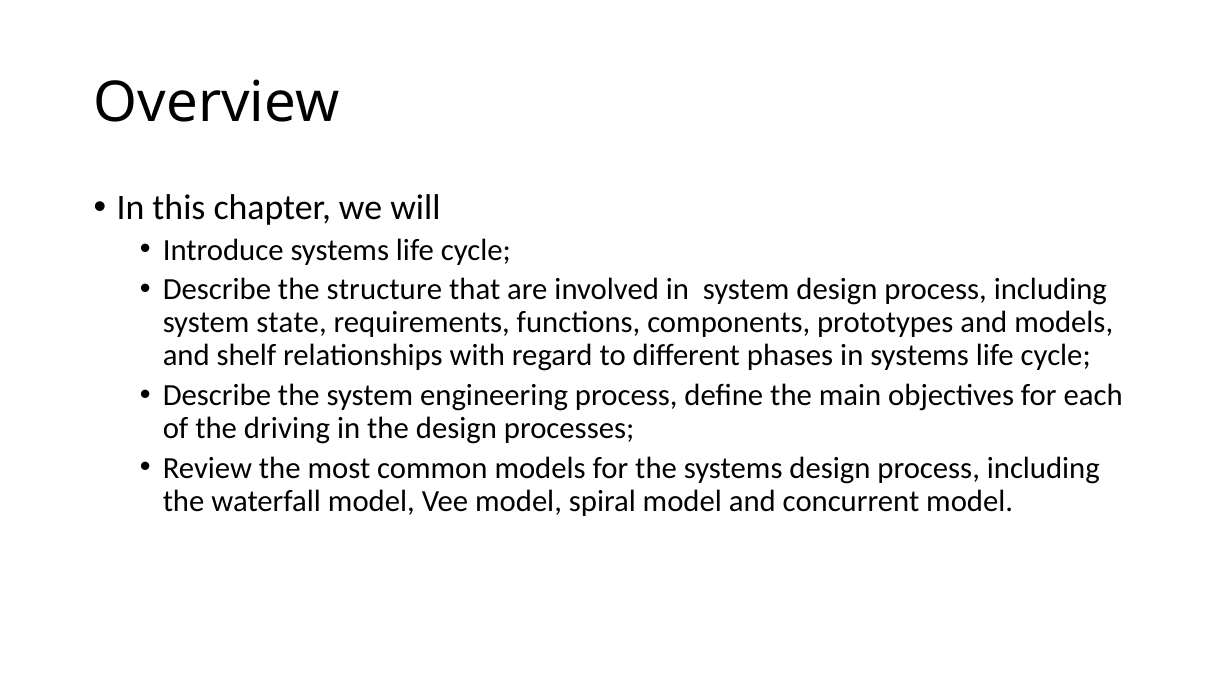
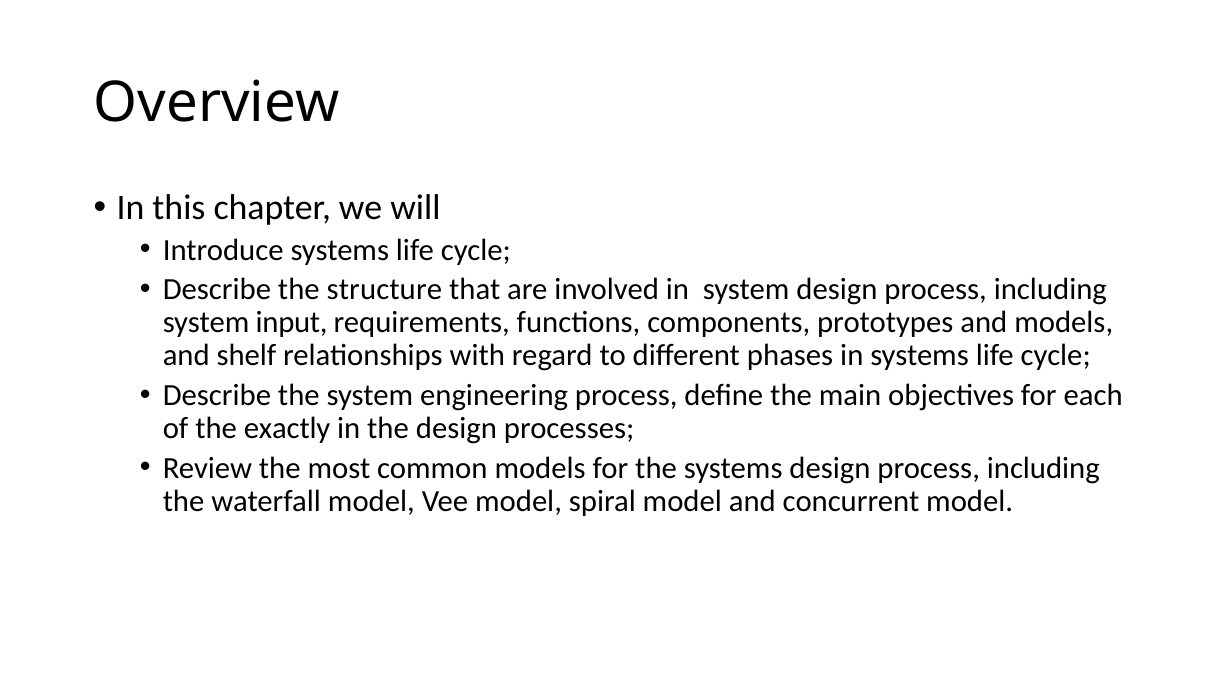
state: state -> input (292, 323)
driving: driving -> exactly (287, 429)
